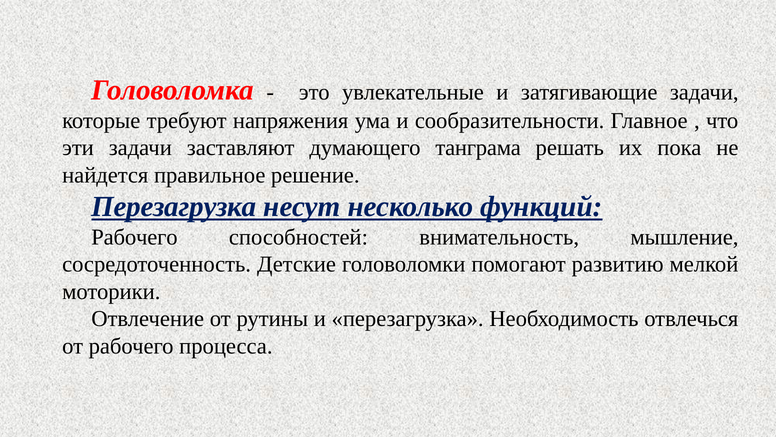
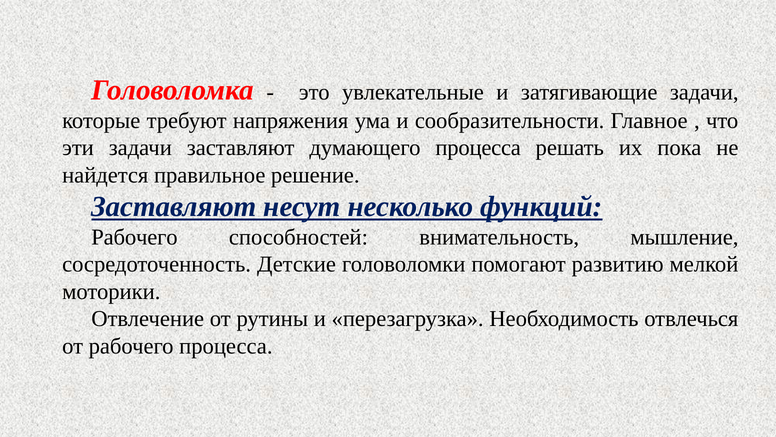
думающего танграма: танграма -> процесса (478, 148)
Перезагрузка: Перезагрузка -> Заставляют (174, 206)
